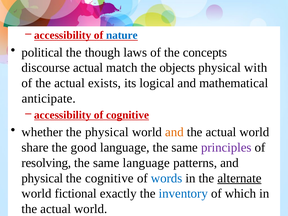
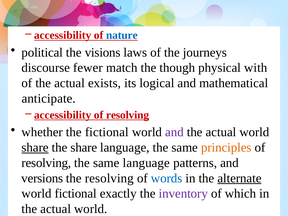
though: though -> visions (103, 52)
concepts: concepts -> journeys (205, 52)
discourse actual: actual -> fewer (88, 68)
objects: objects -> though (177, 68)
accessibility of cognitive: cognitive -> resolving (128, 115)
the physical: physical -> fictional (107, 132)
and colour: orange -> purple (174, 132)
share underline: none -> present (35, 147)
the good: good -> share (84, 147)
principles colour: purple -> orange (226, 147)
physical: physical -> versions (42, 178)
the cognitive: cognitive -> resolving (109, 178)
inventory colour: blue -> purple (183, 194)
